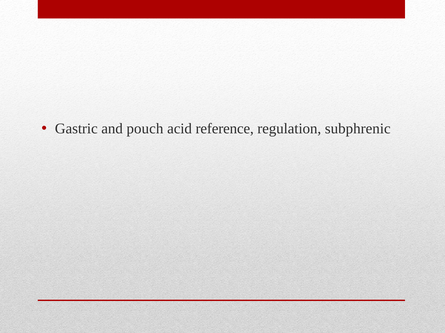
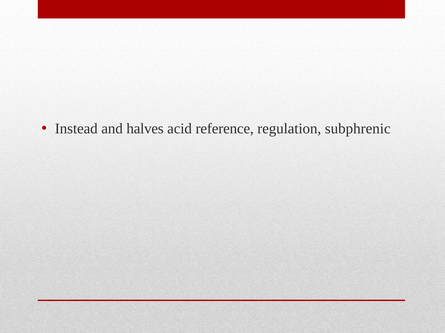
Gastric: Gastric -> Instead (76, 129)
pouch: pouch -> halves (145, 129)
